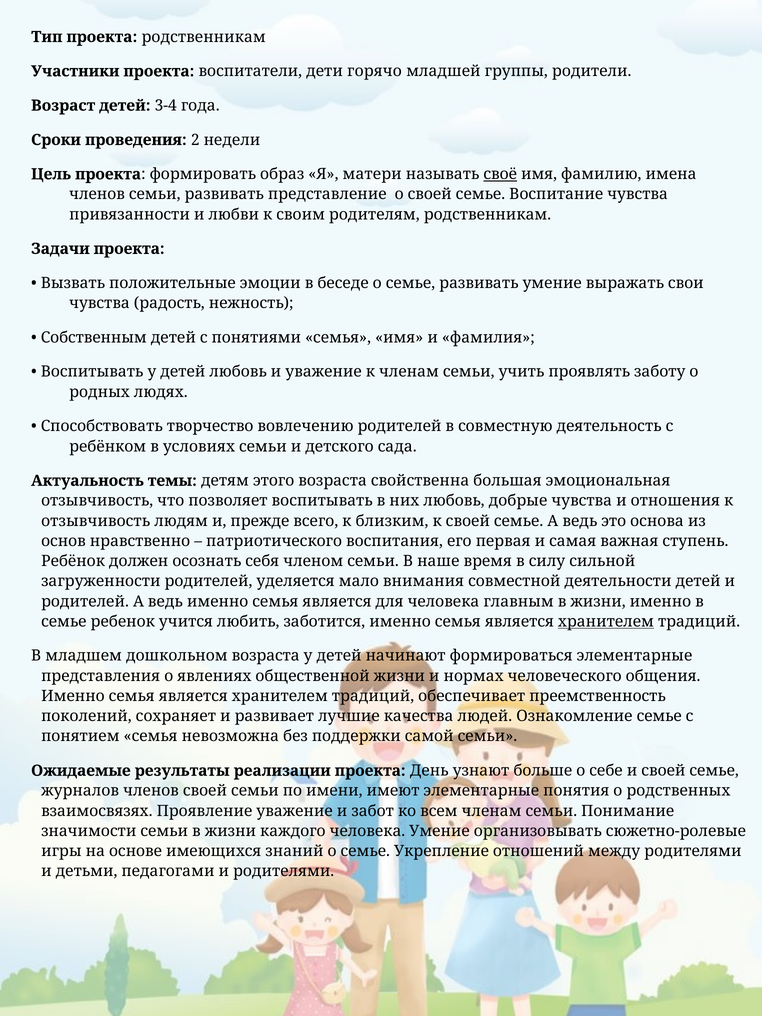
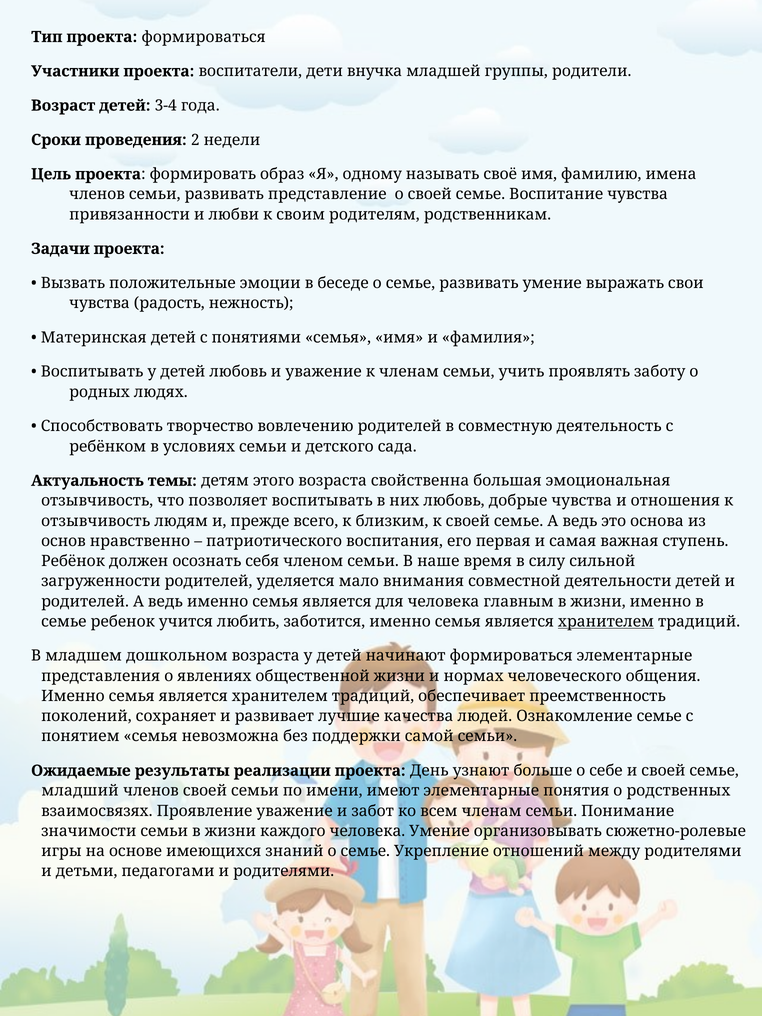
проекта родственникам: родственникам -> формироваться (204, 37)
горячо: горячо -> внучка (375, 71)
матери: матери -> одному (372, 174)
своё underline: present -> none (500, 174)
Собственным: Собственным -> Материнская (94, 338)
журналов: журналов -> младший (80, 791)
